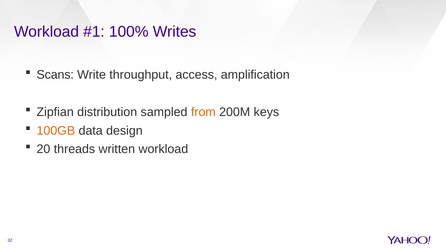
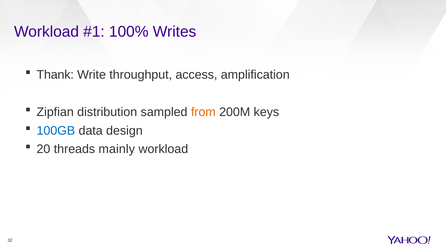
Scans: Scans -> Thank (55, 75)
100GB colour: orange -> blue (56, 131)
written: written -> mainly (117, 149)
